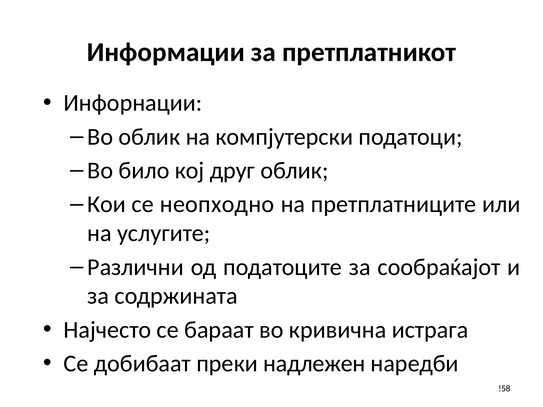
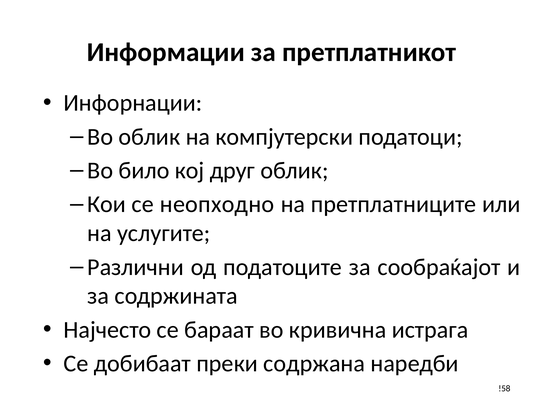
надлежен: надлежен -> содржана (314, 364)
